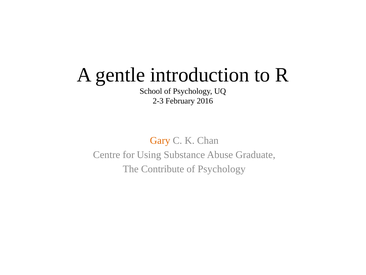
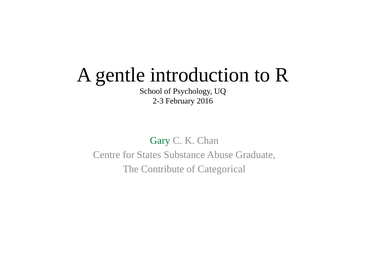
Gary colour: orange -> green (160, 140)
Using: Using -> States (149, 154)
Psychology: Psychology -> Categorical (222, 169)
